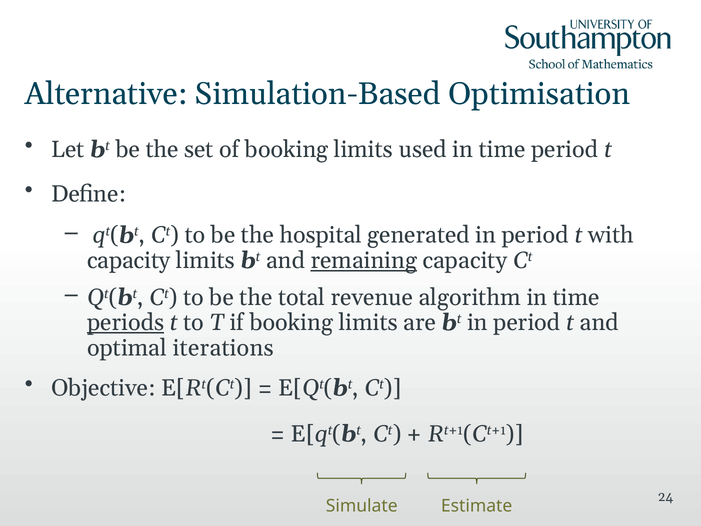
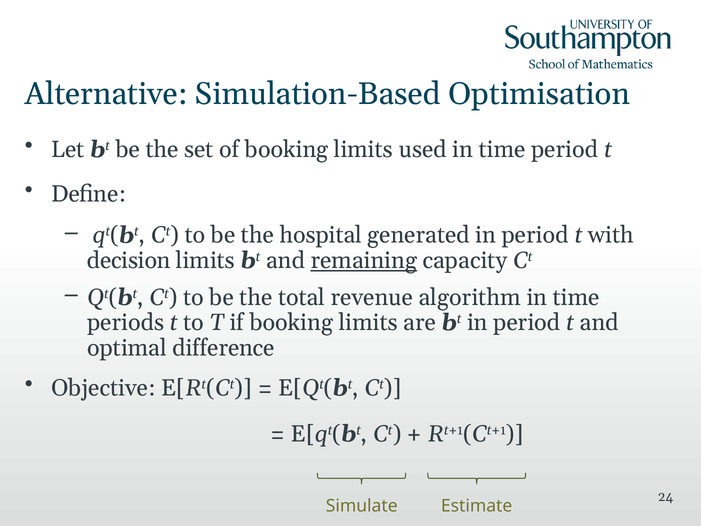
capacity: capacity -> decision (129, 260)
periods underline: present -> none (126, 323)
iterations: iterations -> difference (224, 348)
